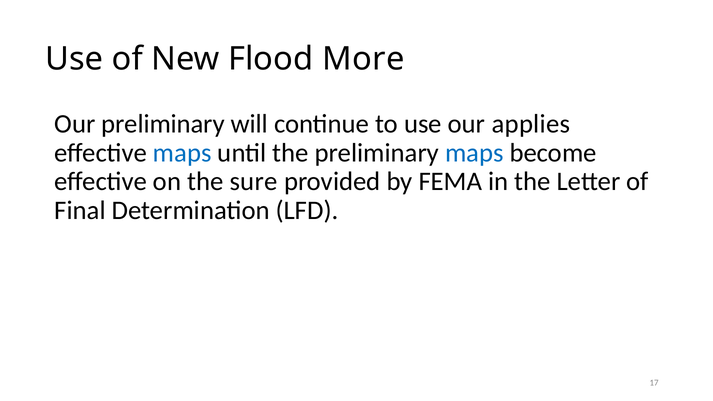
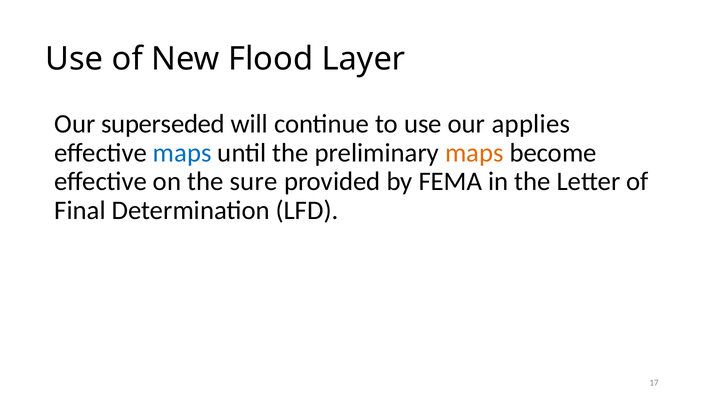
More: More -> Layer (364, 59)
Our preliminary: preliminary -> superseded (163, 124)
maps colour: blue -> orange (474, 153)
